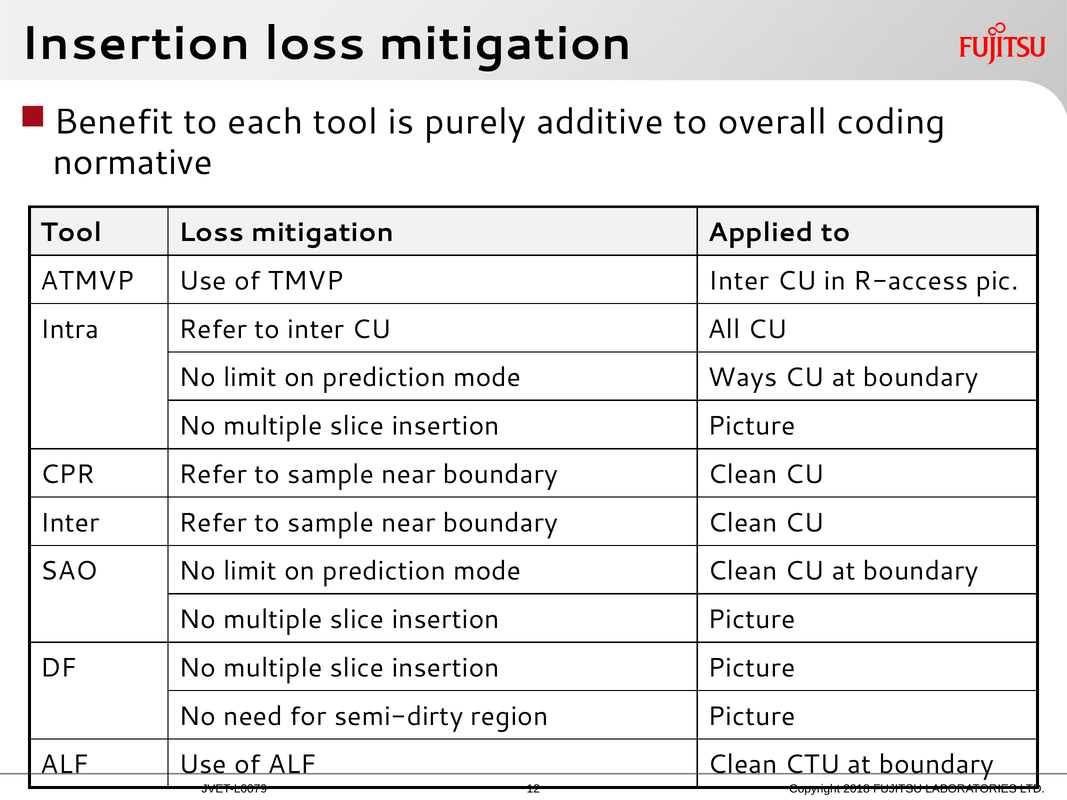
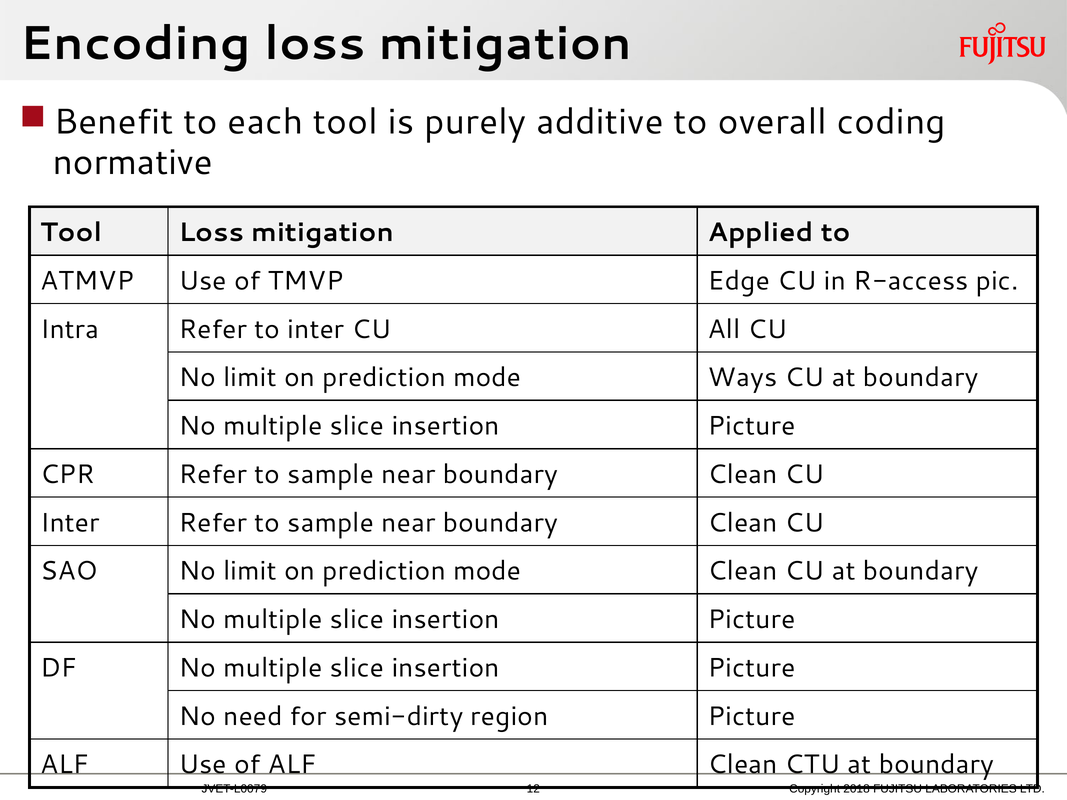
Insertion: Insertion -> Encoding (135, 44)
TMVP Inter: Inter -> Edge (739, 281)
